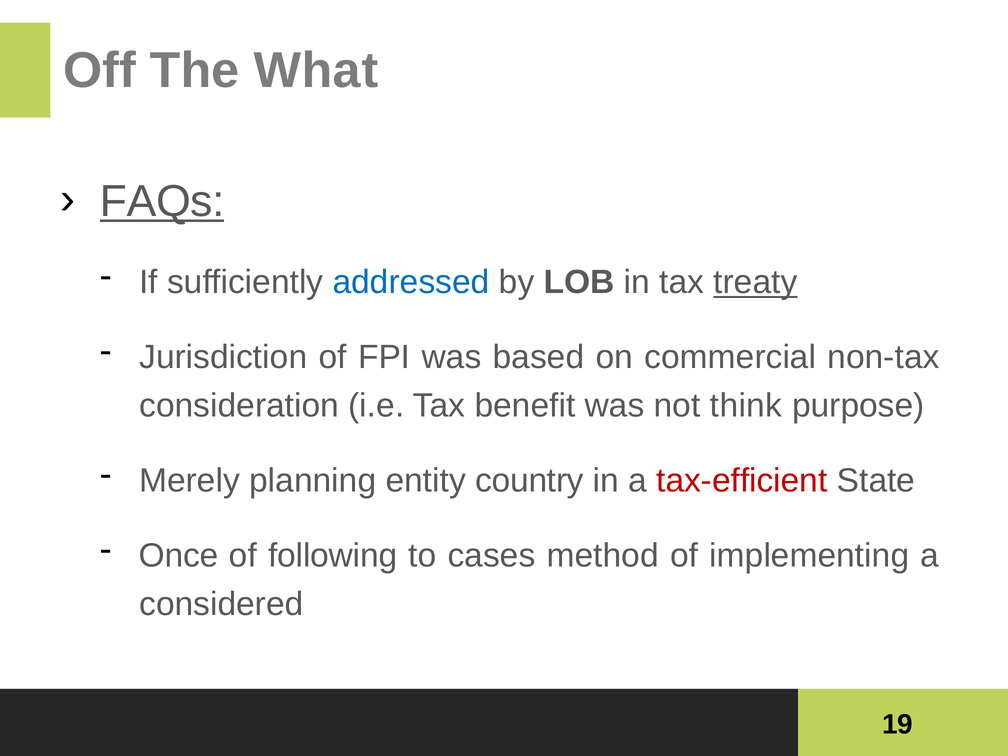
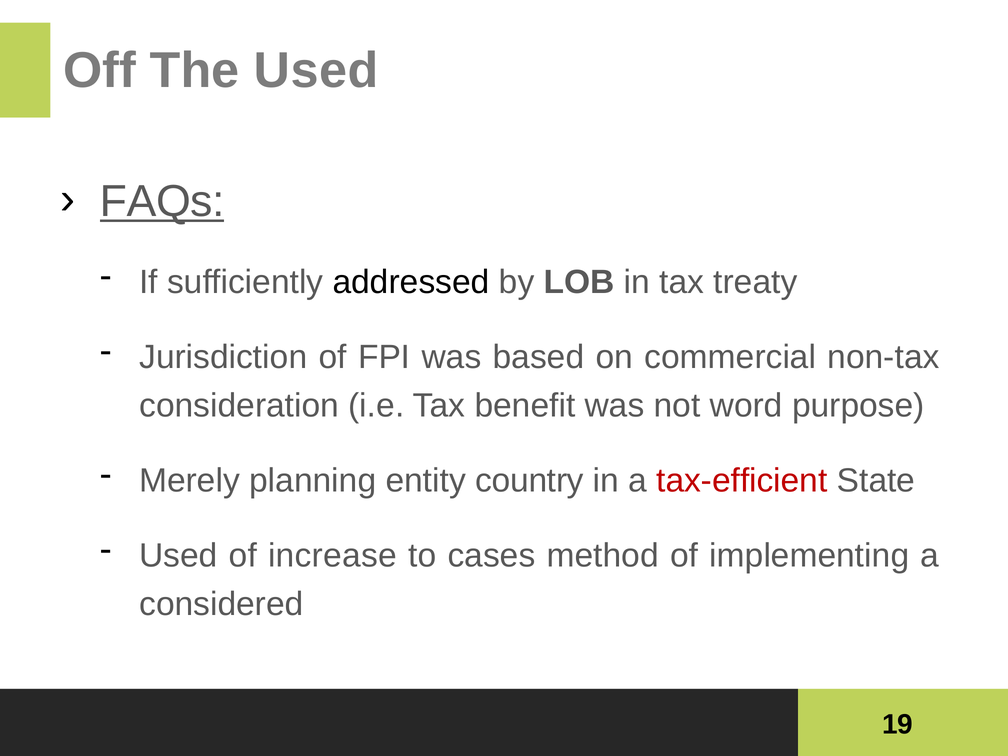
The What: What -> Used (316, 71)
addressed colour: blue -> black (411, 282)
treaty underline: present -> none (755, 282)
think: think -> word (746, 406)
Once: Once -> Used (178, 556)
following: following -> increase (333, 556)
